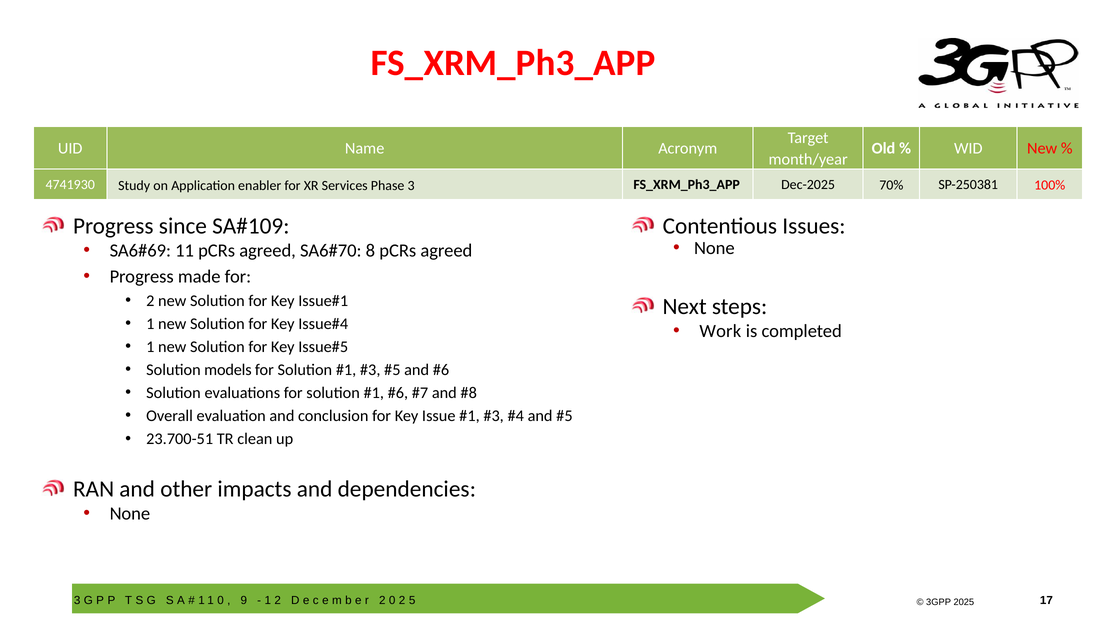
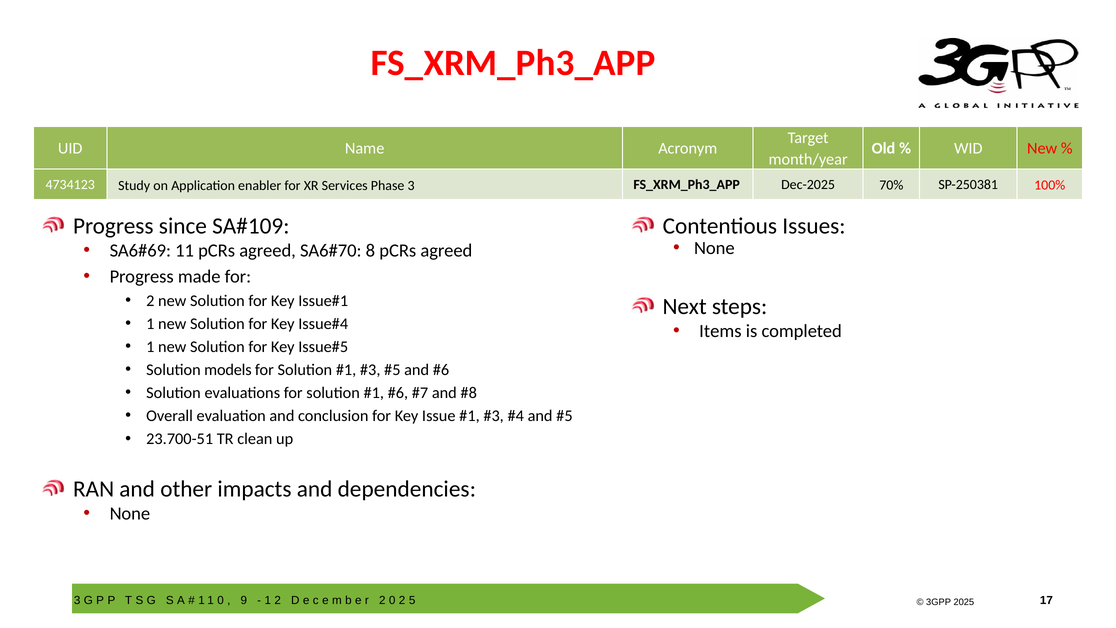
4741930: 4741930 -> 4734123 (70, 184)
Work: Work -> Items (720, 331)
